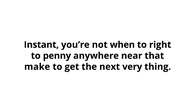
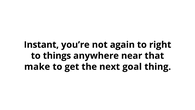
when: when -> again (122, 45)
penny: penny -> things (57, 56)
very: very -> goal (132, 67)
